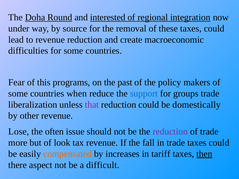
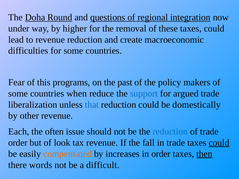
interested: interested -> questions (108, 17)
source: source -> higher (75, 29)
groups: groups -> argued (186, 94)
that colour: purple -> blue (92, 105)
Lose: Lose -> Each (19, 132)
reduction colour: purple -> blue (170, 132)
more: more -> order (18, 143)
could underline: none -> present (219, 143)
in tariff: tariff -> order (161, 154)
aspect: aspect -> words (41, 165)
